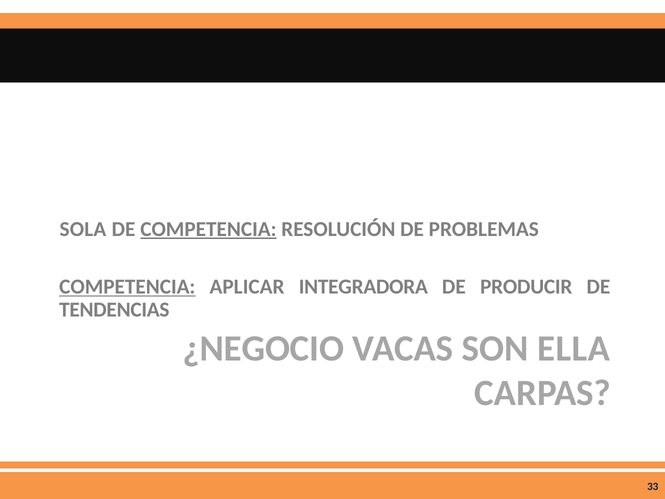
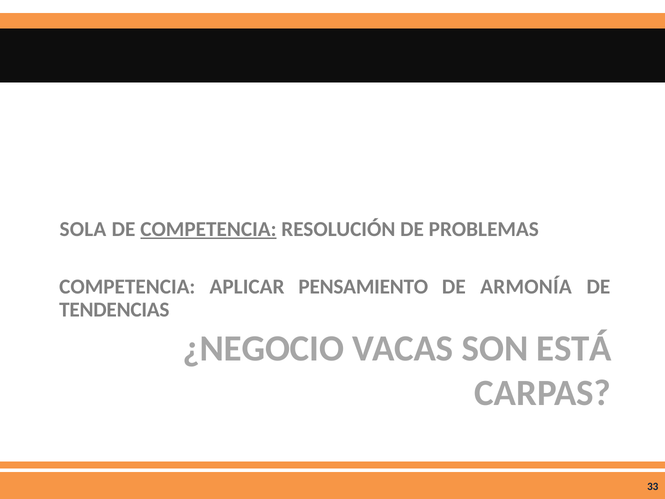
COMPETENCIA underline: present -> none (127, 287)
INTEGRADORA: INTEGRADORA -> PENSAMIENTO (363, 287)
PRODUCIR: PRODUCIR -> ARMONÍA (526, 287)
ELLA: ELLA -> ESTÁ (574, 349)
